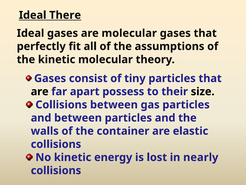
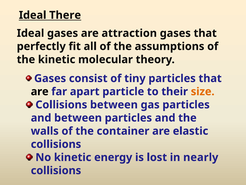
are molecular: molecular -> attraction (129, 33)
possess: possess -> particle (123, 91)
size colour: black -> orange (203, 91)
